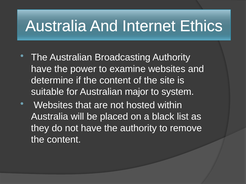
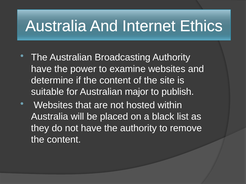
system: system -> publish (178, 92)
